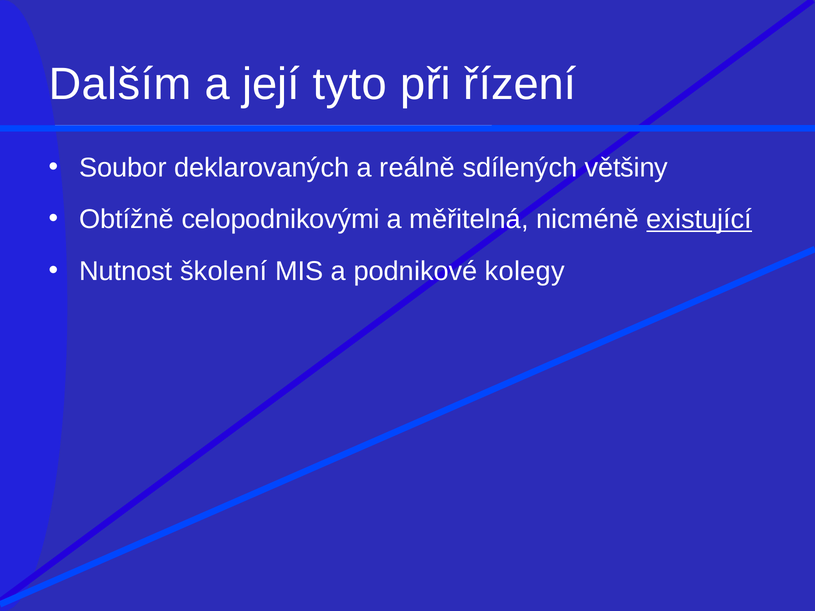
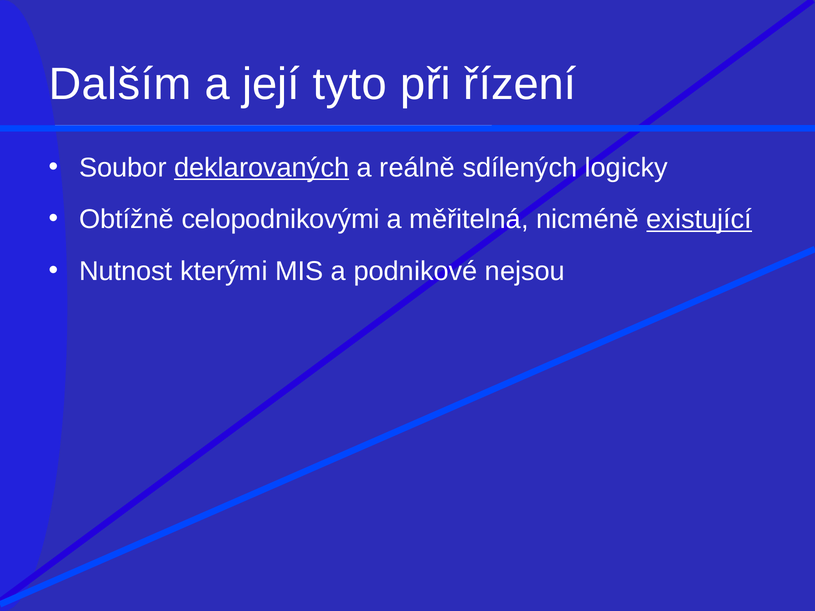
deklarovaných underline: none -> present (262, 168)
většiny: většiny -> logicky (626, 168)
školení: školení -> kterými (224, 271)
kolegy: kolegy -> nejsou (525, 271)
